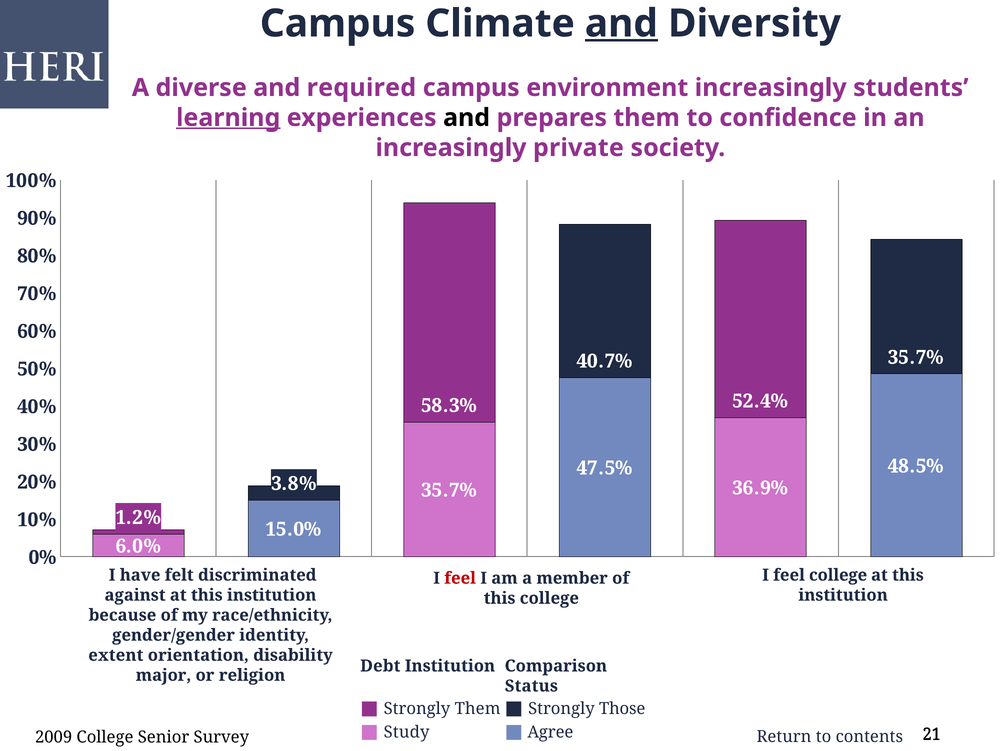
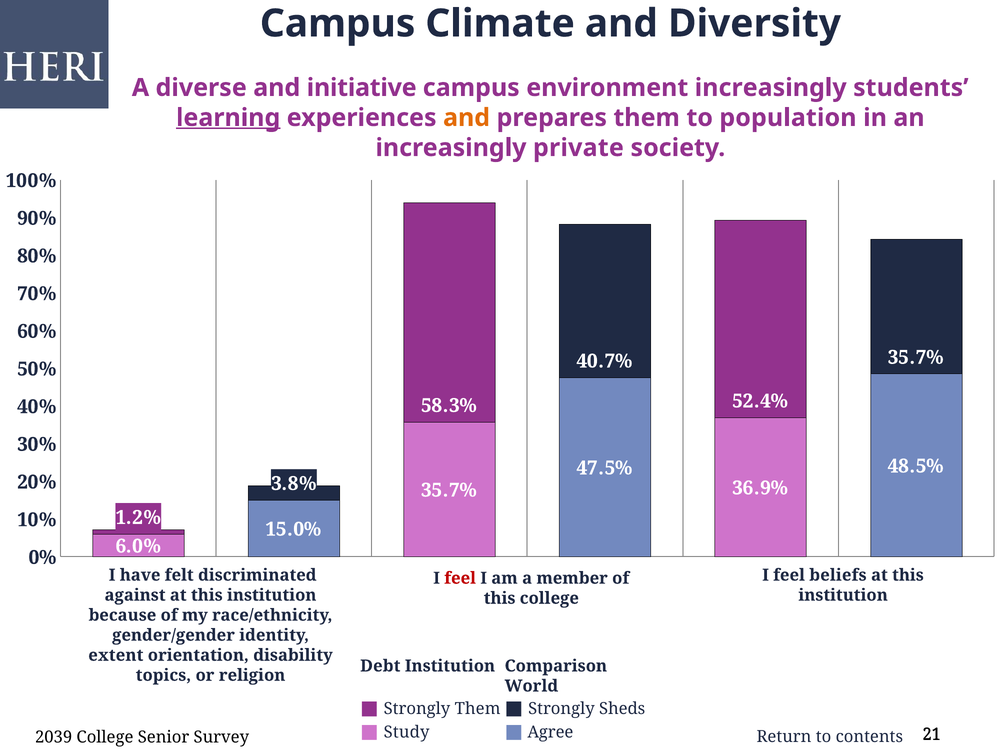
and underline: present -> none (621, 24)
required: required -> initiative (362, 88)
and colour: black -> orange (467, 118)
confidence: confidence -> population (788, 118)
feel college: college -> beliefs (838, 575)
major: major -> topics (163, 675)
Status: Status -> World (531, 686)
Those: Those -> Sheds (622, 709)
2009: 2009 -> 2039 (54, 737)
